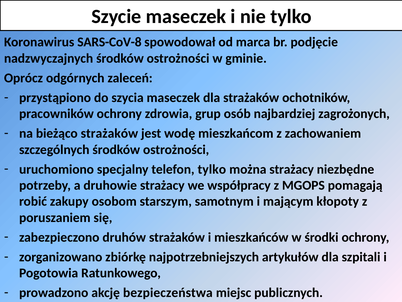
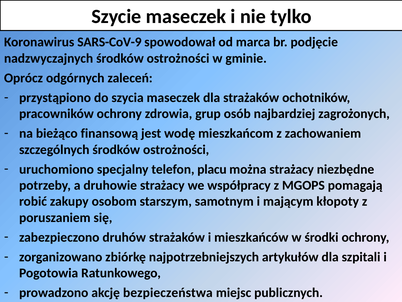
SARS-CoV-8: SARS-CoV-8 -> SARS-CoV-9 (109, 42)
bieżąco strażaków: strażaków -> finansową (109, 133)
telefon tylko: tylko -> placu (212, 169)
